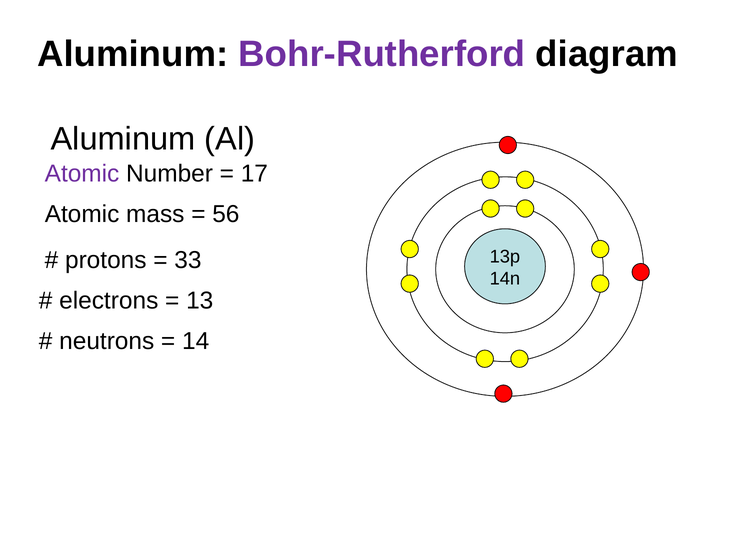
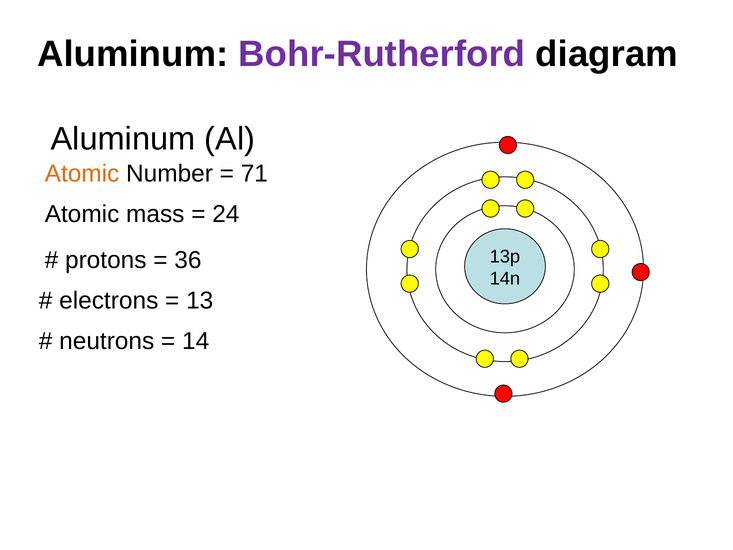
Atomic colour: purple -> orange (82, 174)
17: 17 -> 71 (254, 174)
56: 56 -> 24 (226, 214)
33: 33 -> 36 (188, 260)
